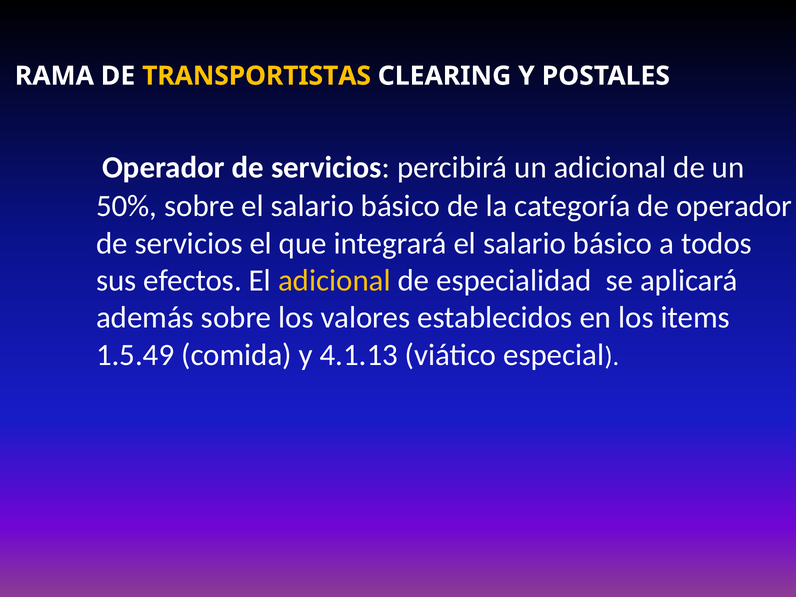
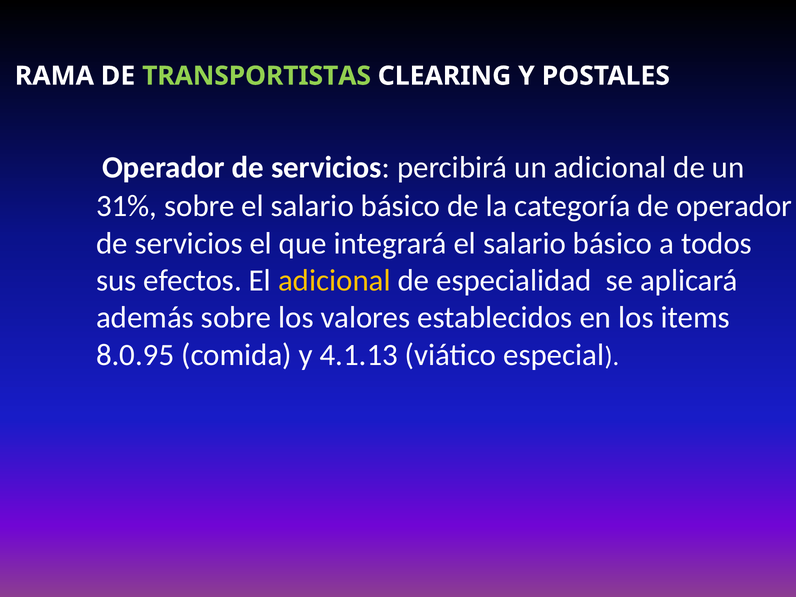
TRANSPORTISTAS colour: yellow -> light green (257, 76)
50%: 50% -> 31% (127, 206)
1.5.49: 1.5.49 -> 8.0.95 (135, 355)
